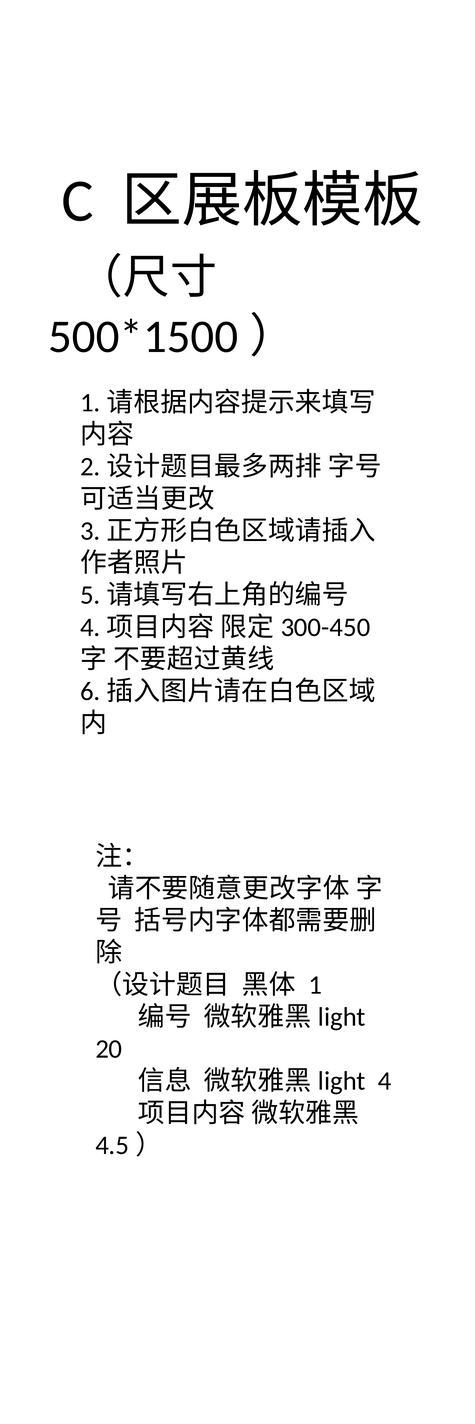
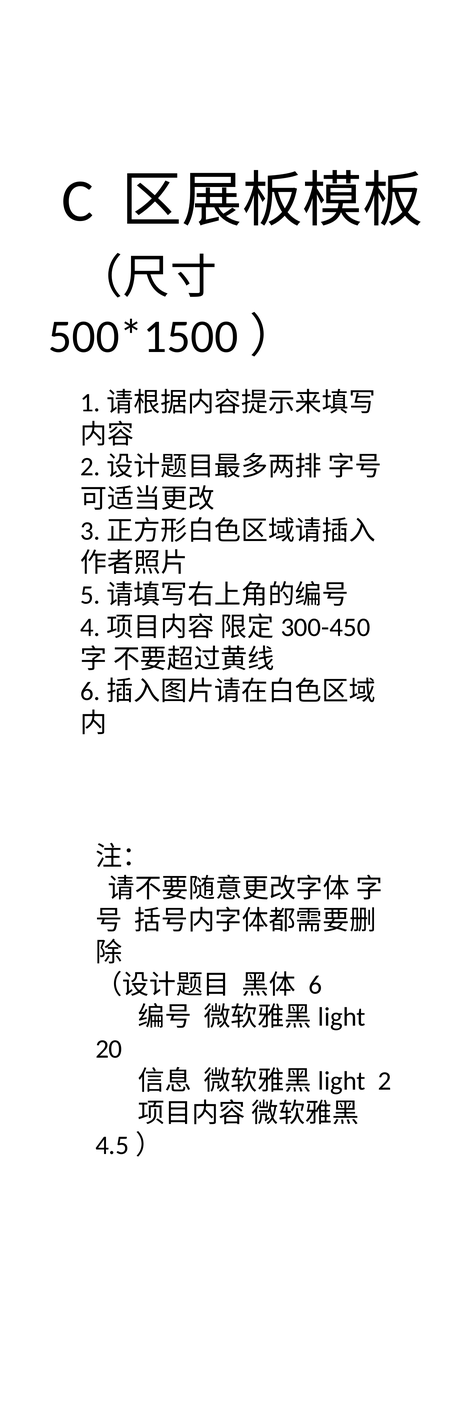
1: 1 -> 6 (315, 986)
4: 4 -> 2 (385, 1082)
